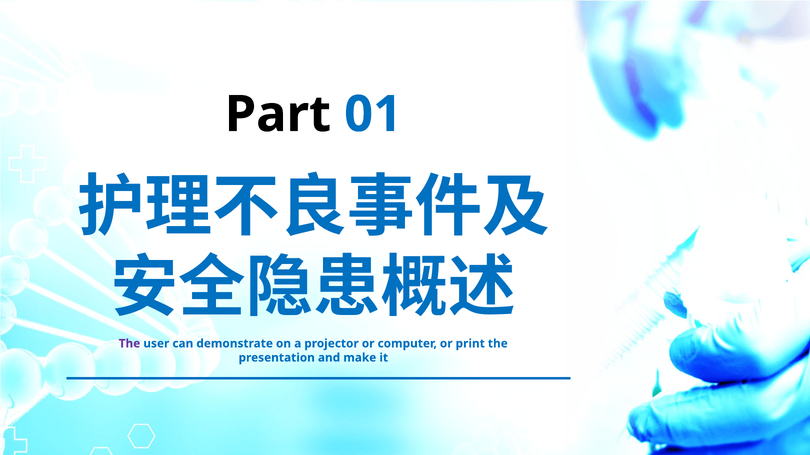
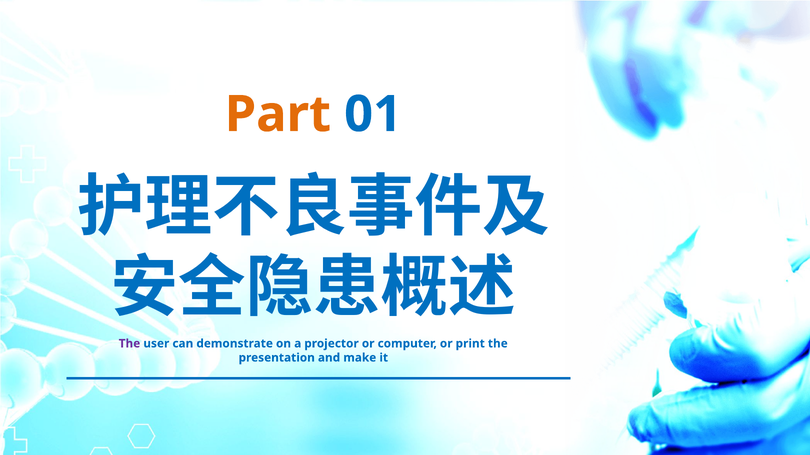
Part colour: black -> orange (278, 115)
